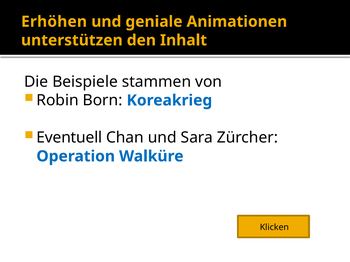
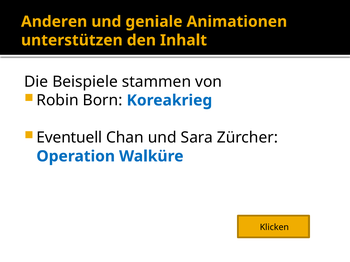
Erhöhen: Erhöhen -> Anderen (54, 22)
